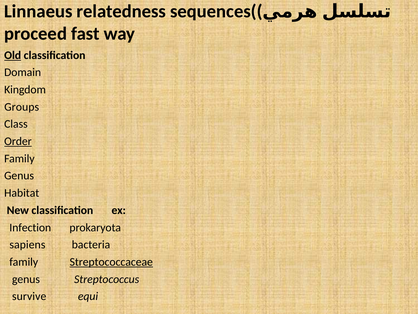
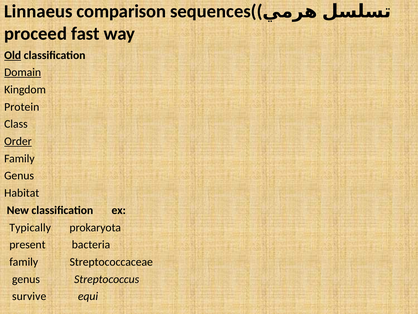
relatedness: relatedness -> comparison (121, 11)
Domain underline: none -> present (23, 72)
Groups: Groups -> Protein (22, 107)
Infection: Infection -> Typically (30, 227)
sapiens: sapiens -> present (27, 244)
Streptococcaceae underline: present -> none (111, 262)
